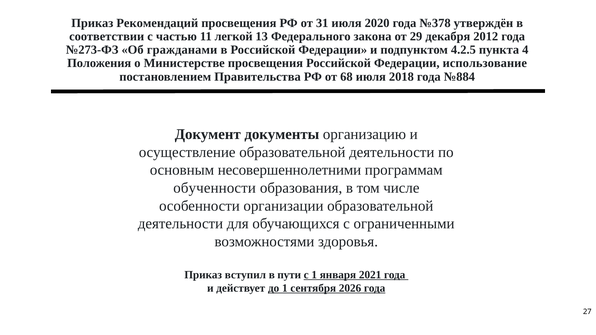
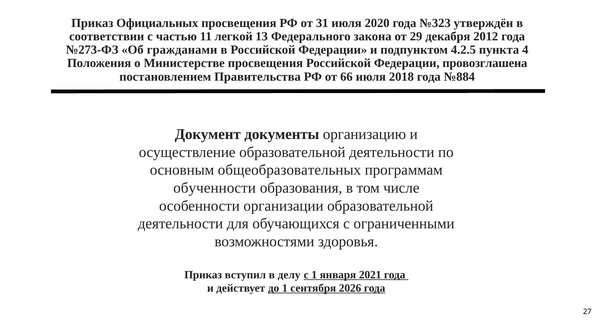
Рекомендаций: Рекомендаций -> Официальных (157, 23)
№378: №378 -> №323 (435, 23)
использование: использование -> провозглашена (485, 63)
68: 68 -> 66 (346, 77)
несовершеннолетними: несовершеннолетними -> общеобразовательных (289, 170)
пути: пути -> делу (289, 275)
